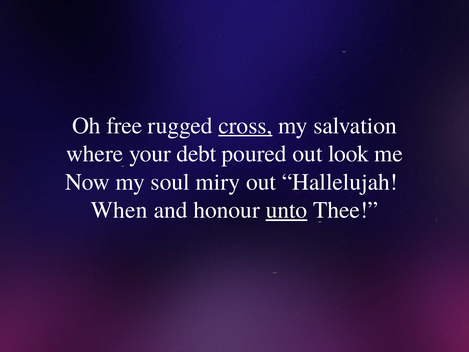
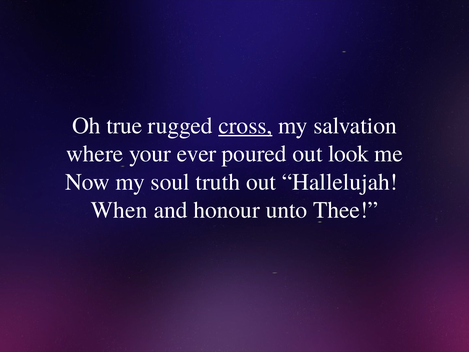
free: free -> true (124, 126)
debt: debt -> ever (196, 154)
miry: miry -> truth (218, 182)
unto underline: present -> none (287, 210)
